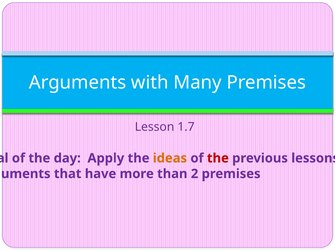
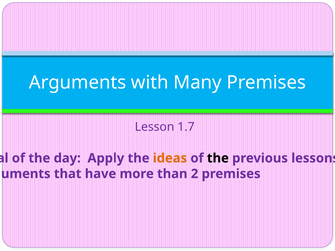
the colour: red -> black (218, 158)
